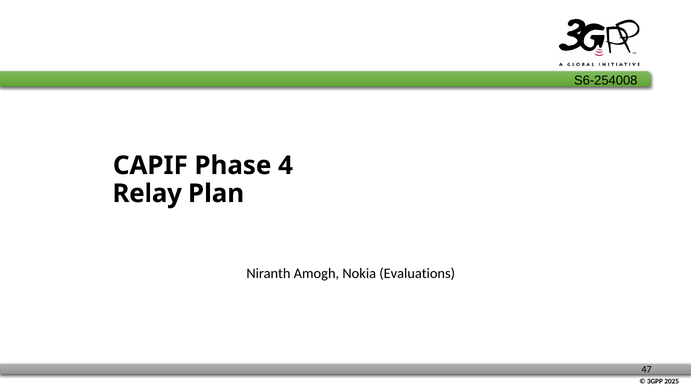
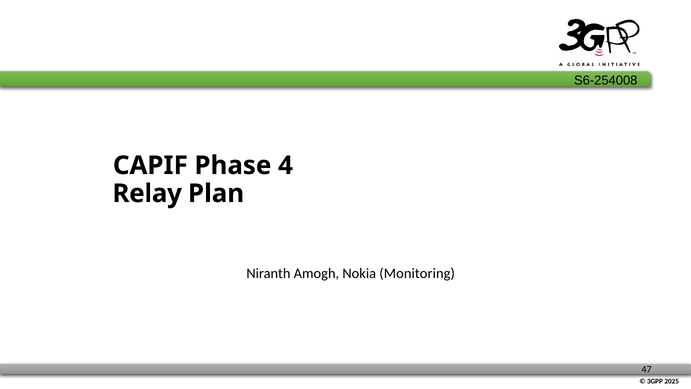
Evaluations: Evaluations -> Monitoring (417, 273)
